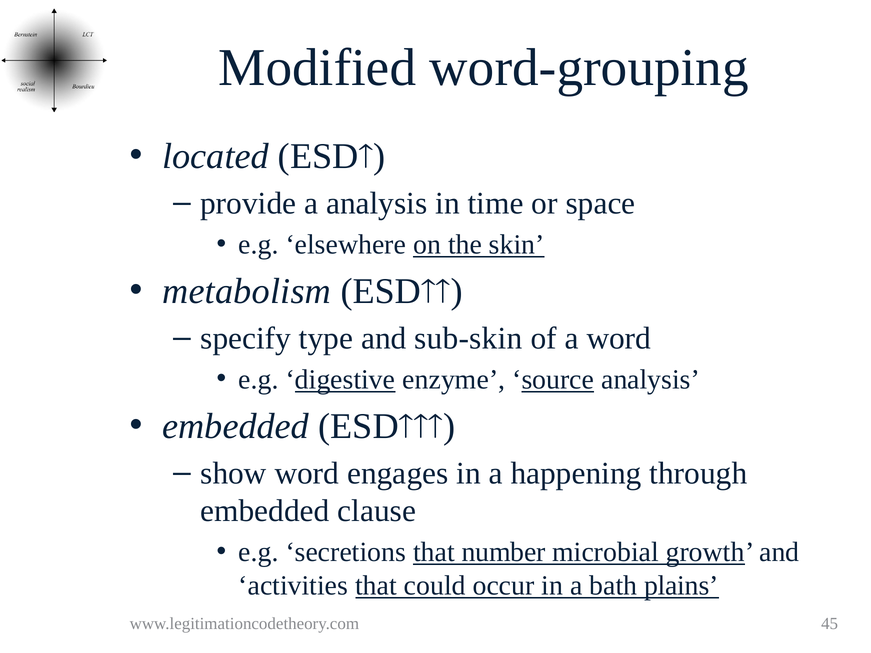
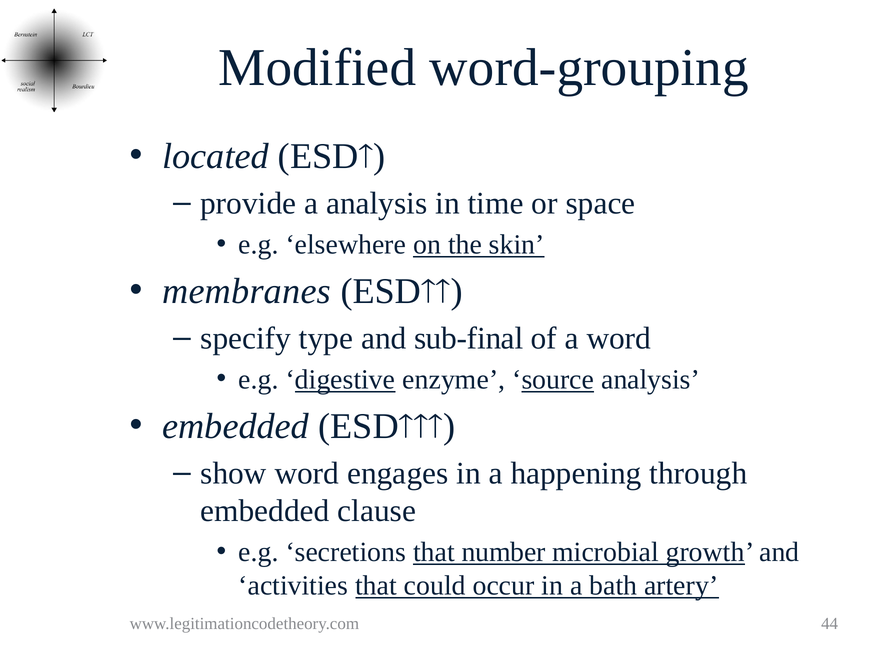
metabolism: metabolism -> membranes (247, 291)
sub-skin: sub-skin -> sub-final (469, 339)
plains: plains -> artery (681, 586)
45: 45 -> 44 (830, 624)
